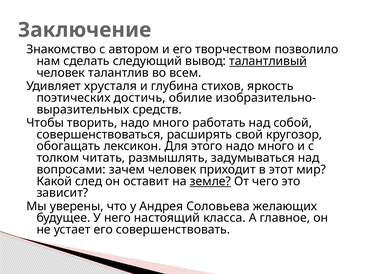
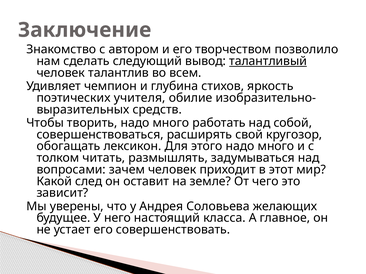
хрусталя: хрусталя -> чемпион (110, 86)
достичь: достичь -> учителя (140, 98)
земле underline: present -> none (210, 182)
